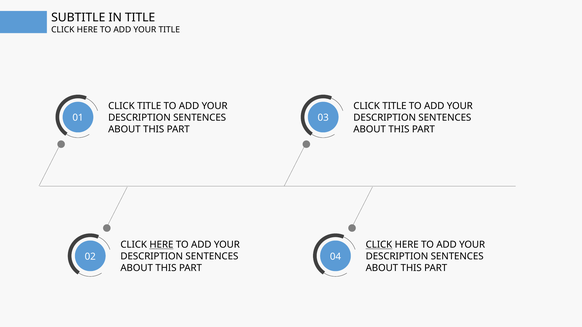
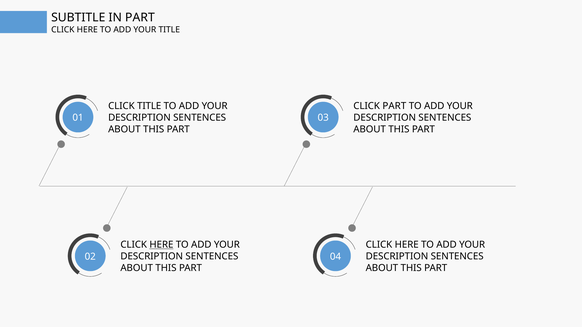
IN TITLE: TITLE -> PART (140, 18)
TITLE: TITLE -> PART (394, 106)
CLICK underline: present -> none (379, 245)
